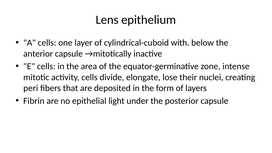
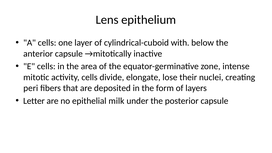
Fibrin: Fibrin -> Letter (34, 101)
light: light -> milk (116, 101)
